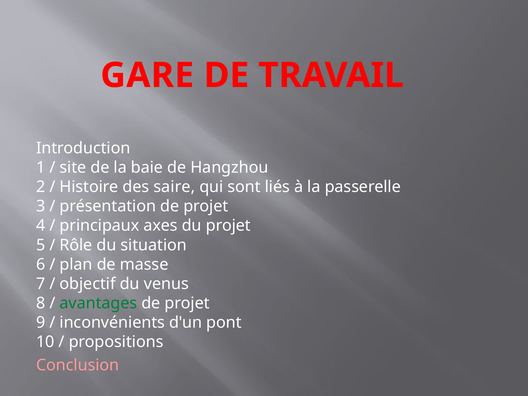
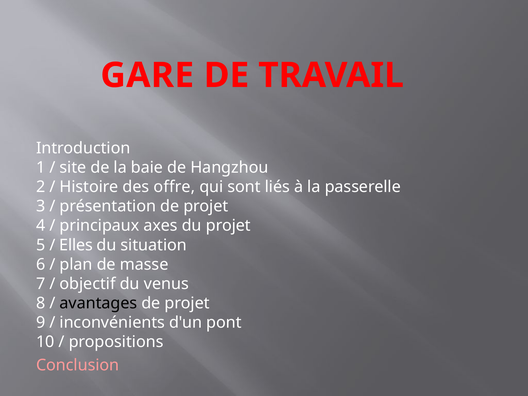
saire: saire -> offre (174, 187)
Rôle: Rôle -> Elles (76, 245)
avantages colour: green -> black (98, 303)
